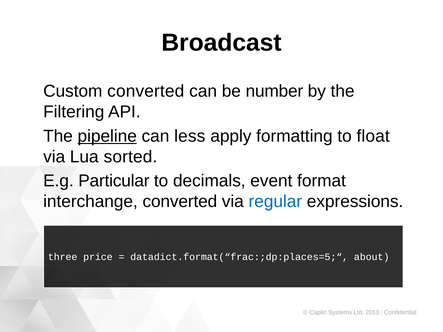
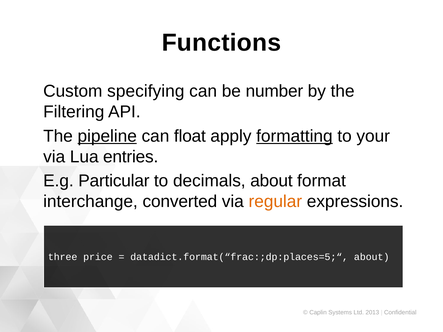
Broadcast: Broadcast -> Functions (221, 43)
Custom converted: converted -> specifying (146, 91)
less: less -> float (190, 136)
formatting underline: none -> present (294, 136)
float: float -> your (373, 136)
sorted: sorted -> entries (131, 157)
decimals event: event -> about (271, 181)
regular colour: blue -> orange (275, 202)
